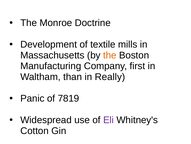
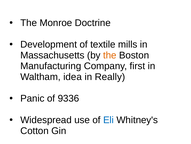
than: than -> idea (73, 76)
7819: 7819 -> 9336 (68, 98)
Eli colour: purple -> blue (108, 119)
